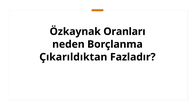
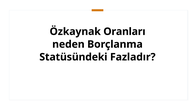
Çıkarıldıktan: Çıkarıldıktan -> Statüsündeki (73, 57)
